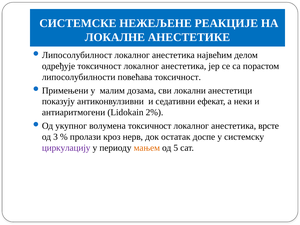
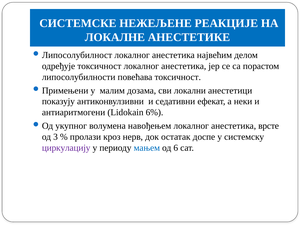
2%: 2% -> 6% (154, 112)
волумена токсичност: токсичност -> навођењем (150, 126)
мањем colour: orange -> blue (147, 148)
5: 5 -> 6 (176, 148)
